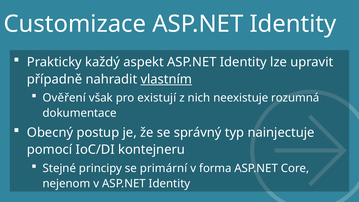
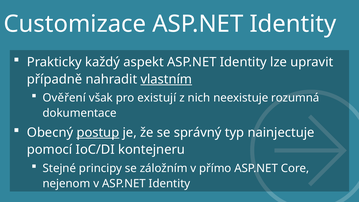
postup underline: none -> present (98, 133)
primární: primární -> záložním (164, 168)
forma: forma -> přímo (215, 168)
